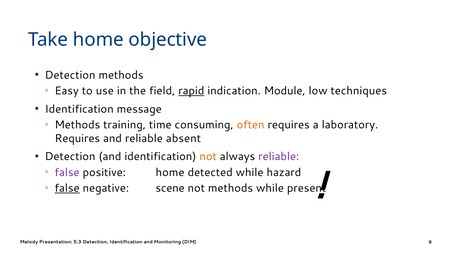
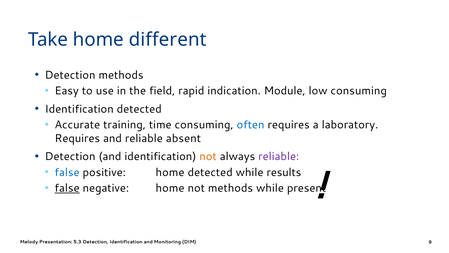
objective: objective -> different (168, 39)
rapid underline: present -> none (191, 91)
low techniques: techniques -> consuming (359, 91)
Identification message: message -> detected (139, 109)
Methods: Methods -> Accurate (77, 125)
often colour: orange -> blue (251, 125)
false colour: purple -> blue (67, 172)
hazard: hazard -> results (284, 172)
negative scene: scene -> home (170, 188)
